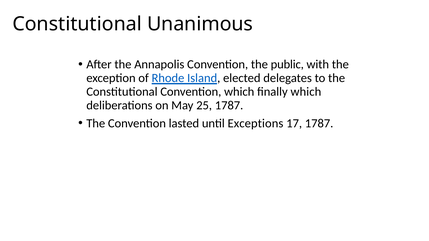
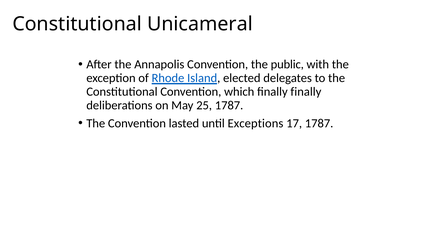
Unanimous: Unanimous -> Unicameral (200, 24)
finally which: which -> finally (306, 92)
